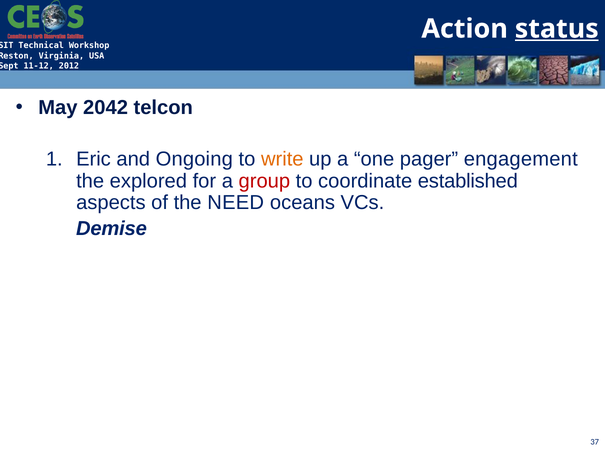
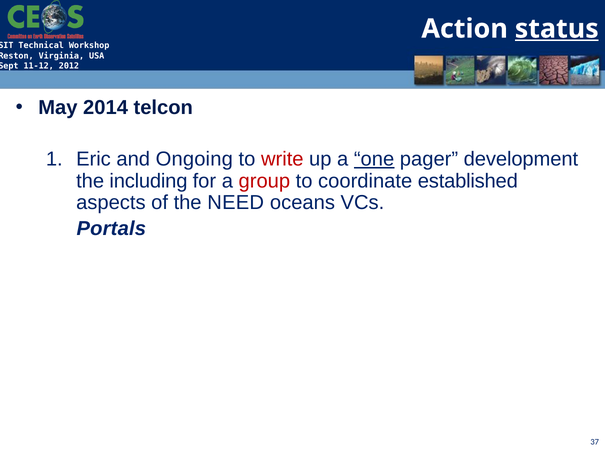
2042: 2042 -> 2014 (106, 107)
write colour: orange -> red (282, 159)
one underline: none -> present (374, 159)
engagement: engagement -> development (521, 159)
explored: explored -> including (148, 181)
Demise: Demise -> Portals (111, 228)
